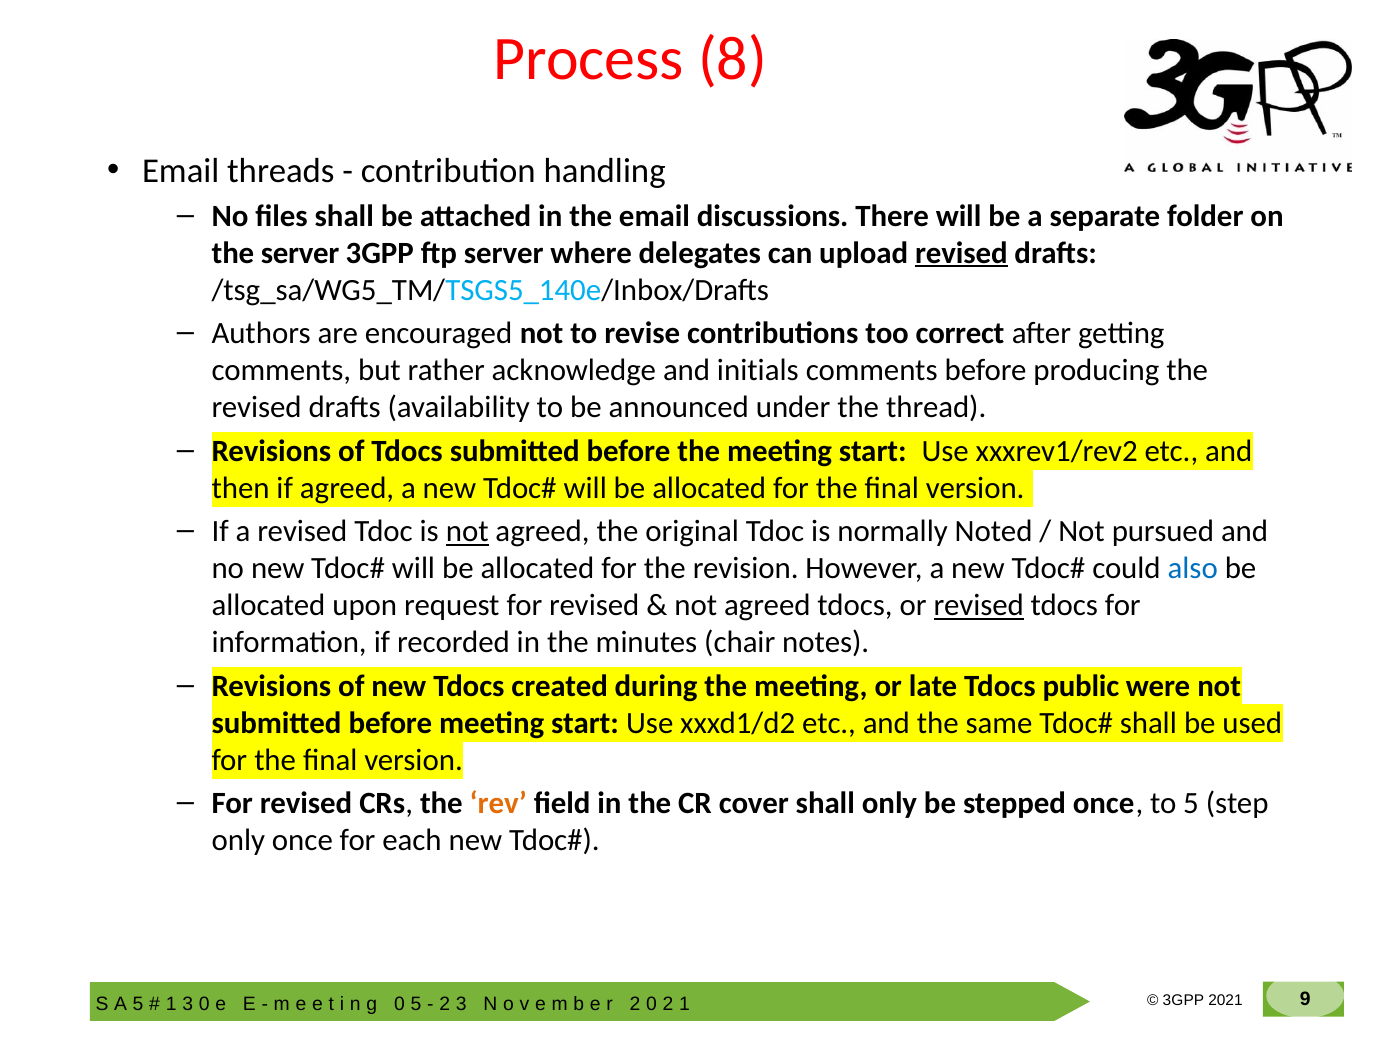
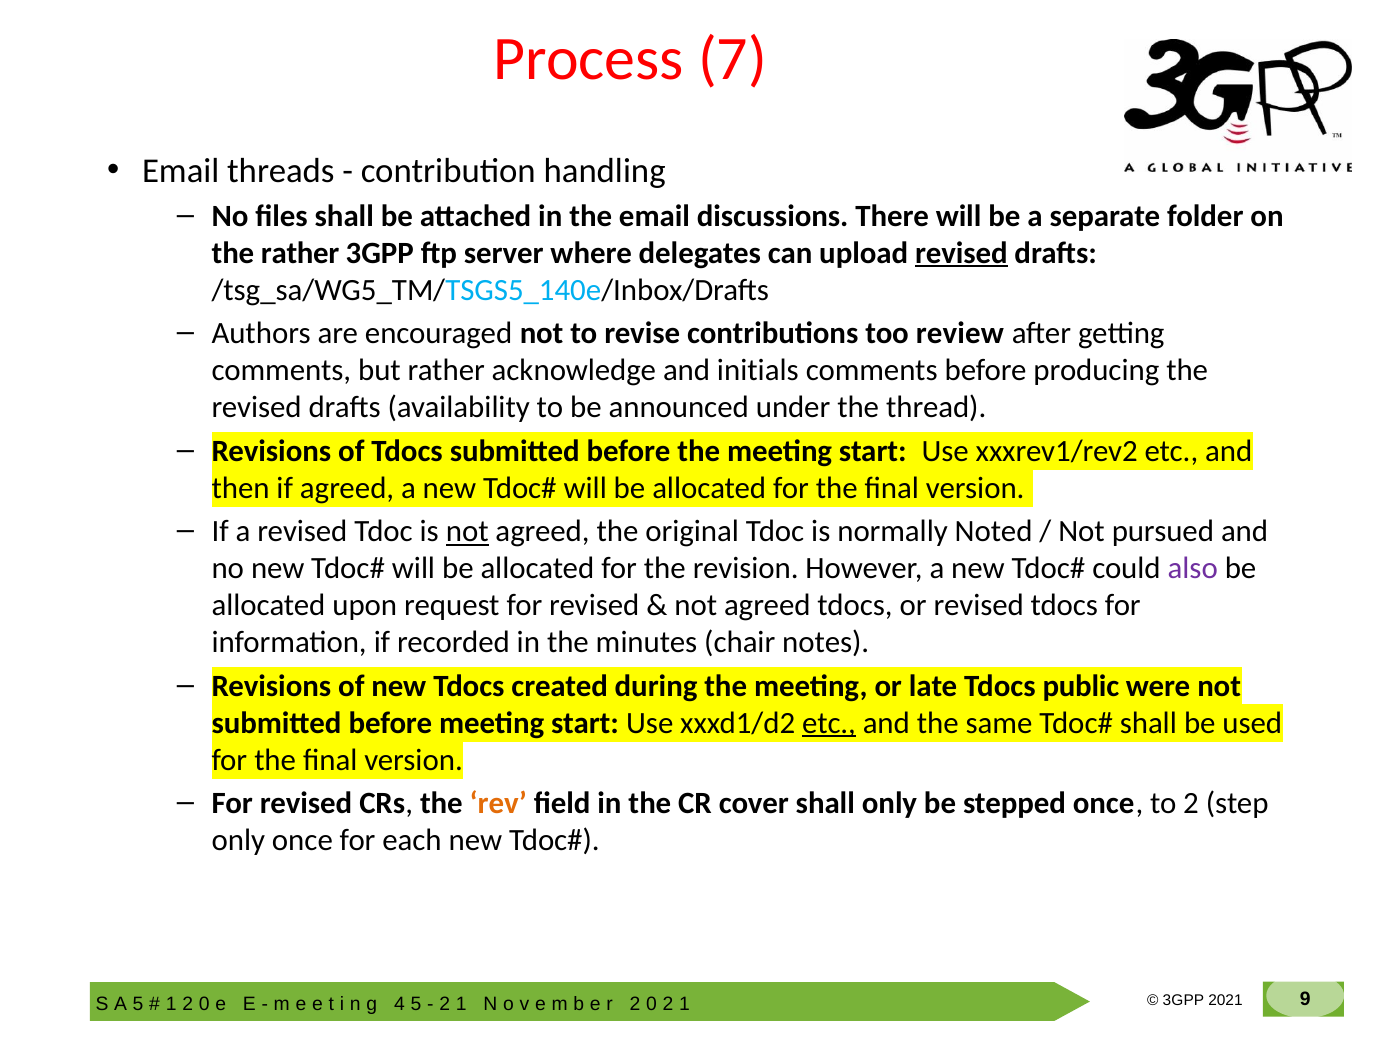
8: 8 -> 7 (732, 59)
the server: server -> rather (300, 253)
correct: correct -> review (960, 333)
also colour: blue -> purple (1193, 568)
revised underline: present -> none (979, 606)
etc underline: none -> present (829, 723)
to 5: 5 -> 2 (1191, 803)
1 3: 3 -> 2 (188, 1004)
0: 0 -> 4 (399, 1004)
3: 3 -> 1 (461, 1004)
